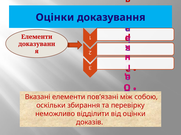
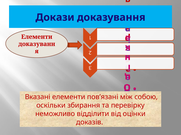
Оцінки: Оцінки -> Докази (55, 17)
